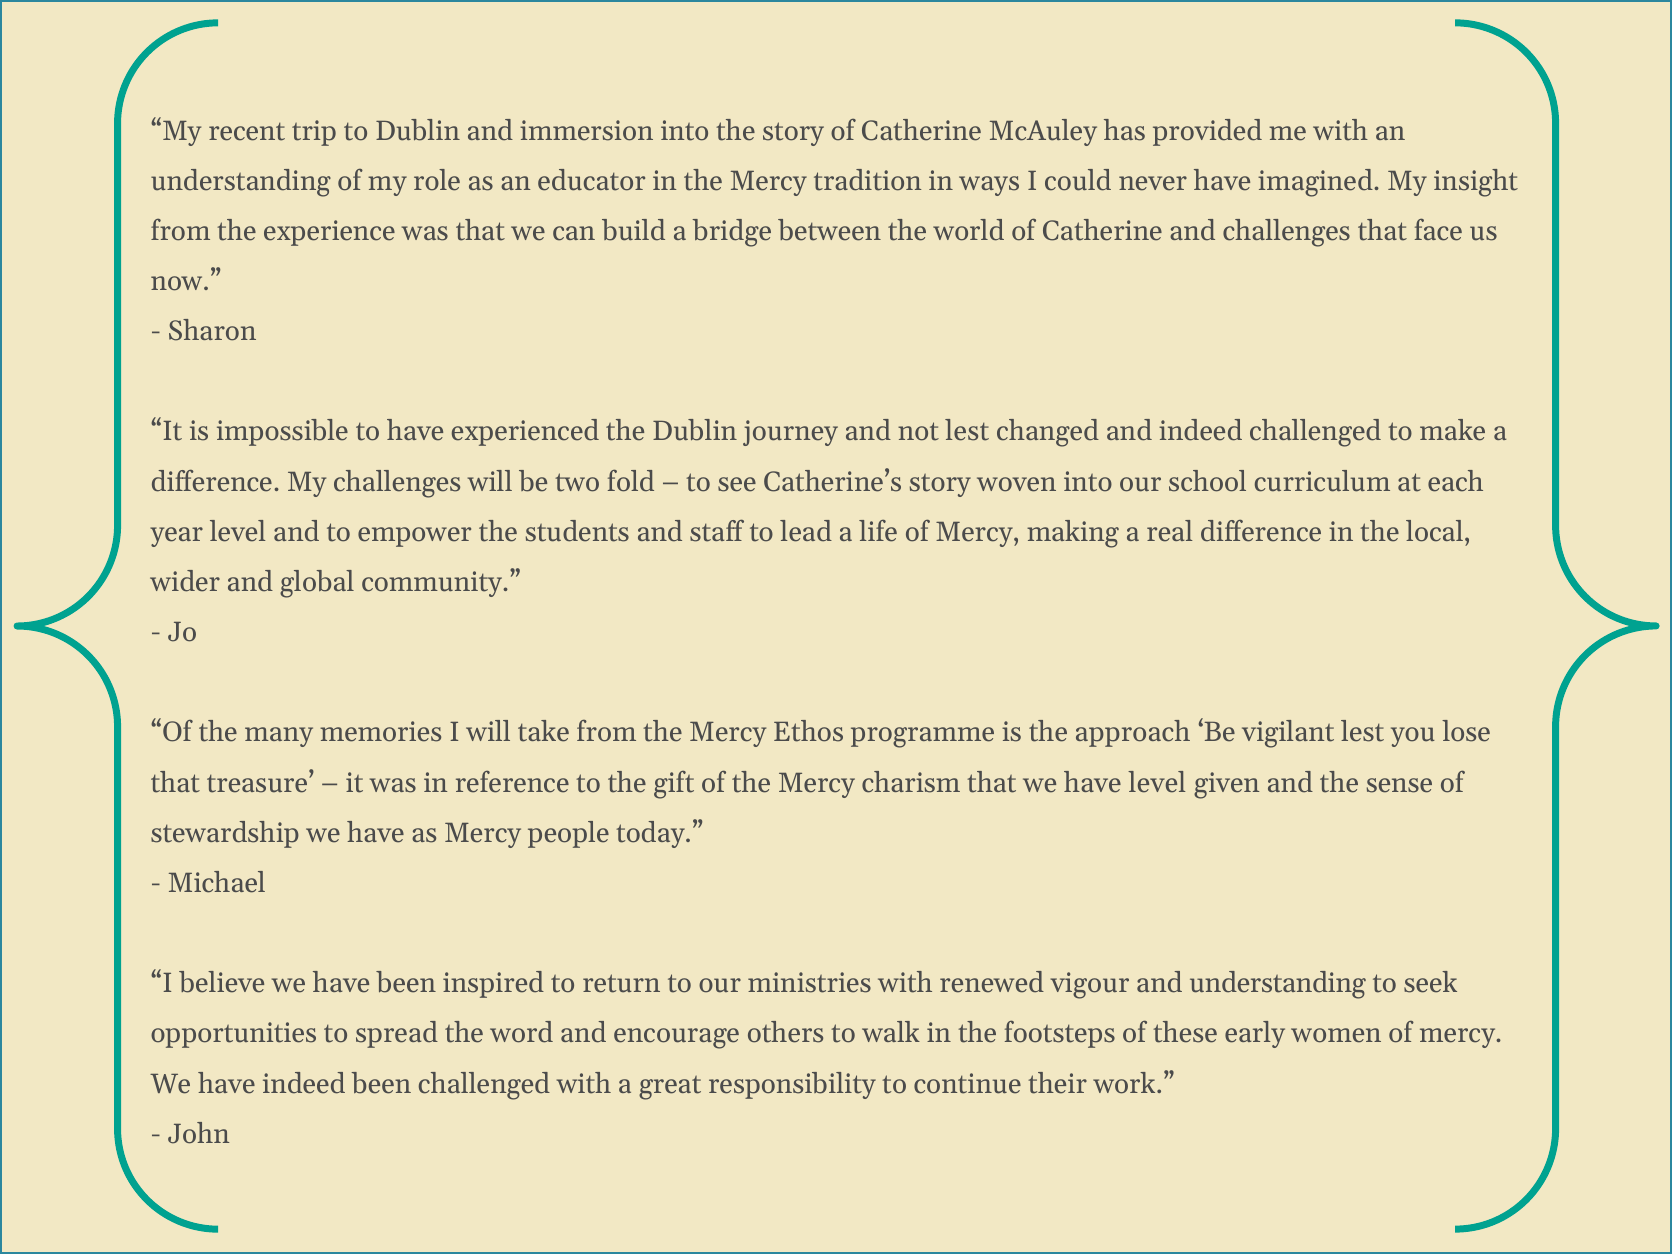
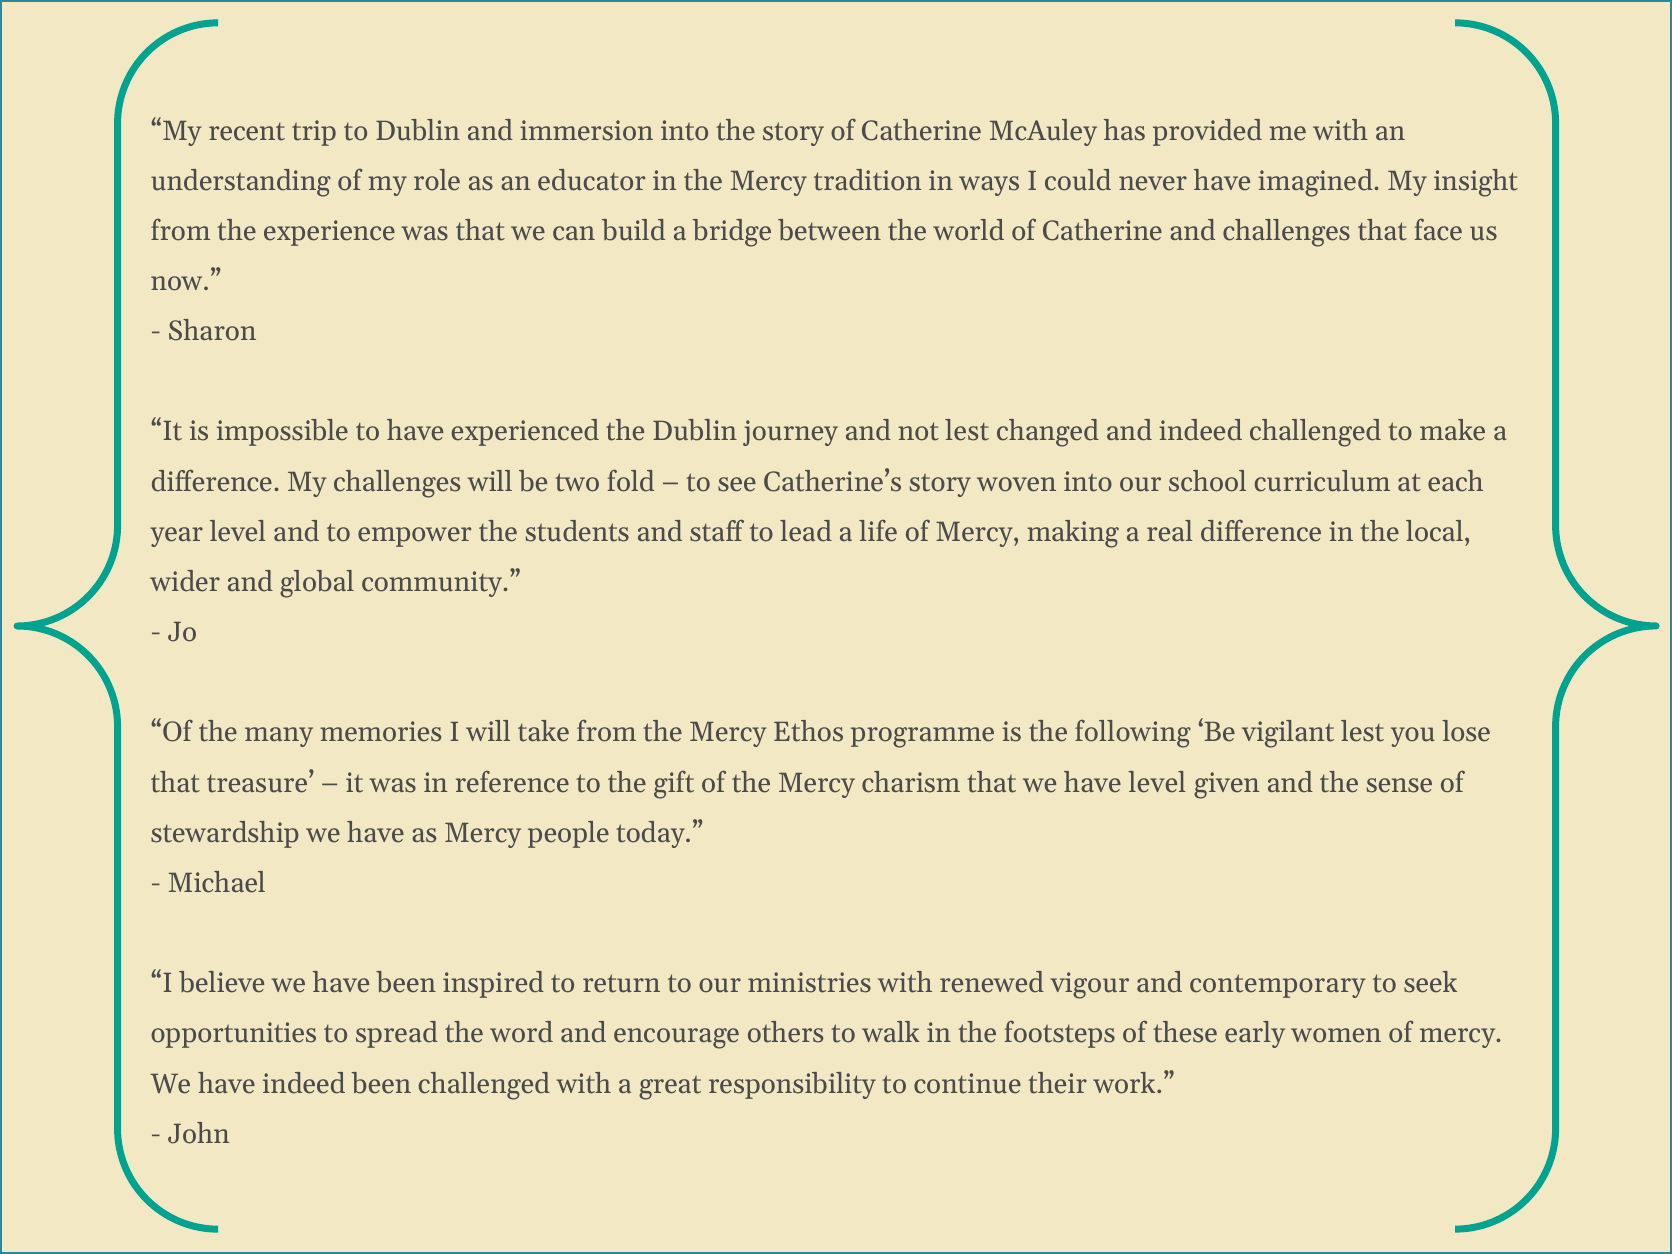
approach: approach -> following (1133, 733)
and understanding: understanding -> contemporary (1277, 984)
